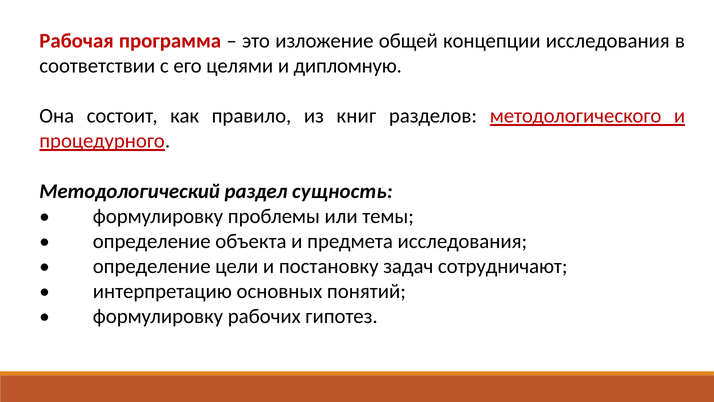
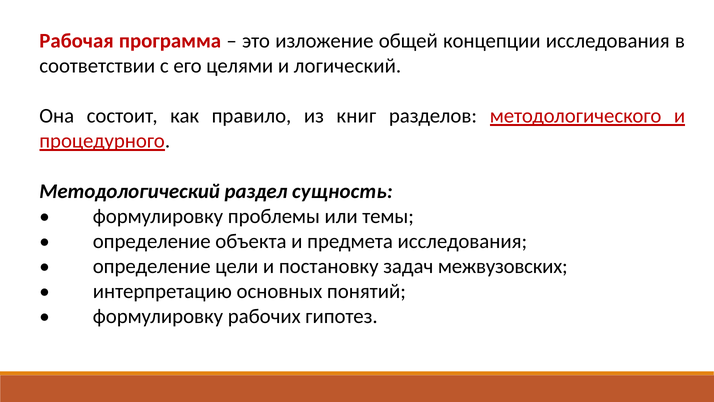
дипломную: дипломную -> логический (348, 66)
сотрудничают: сотрудничают -> межвузовских (503, 266)
